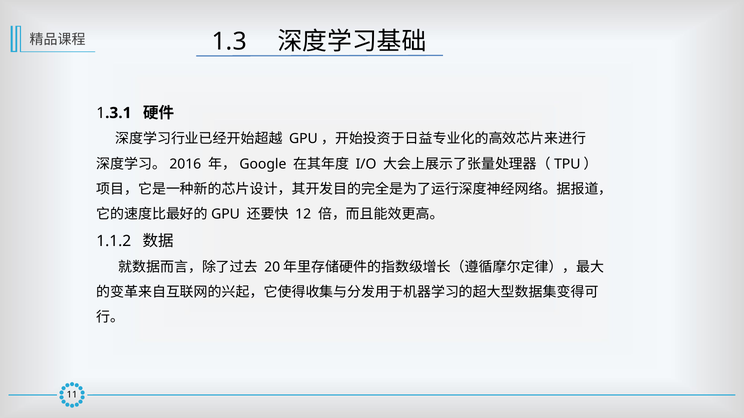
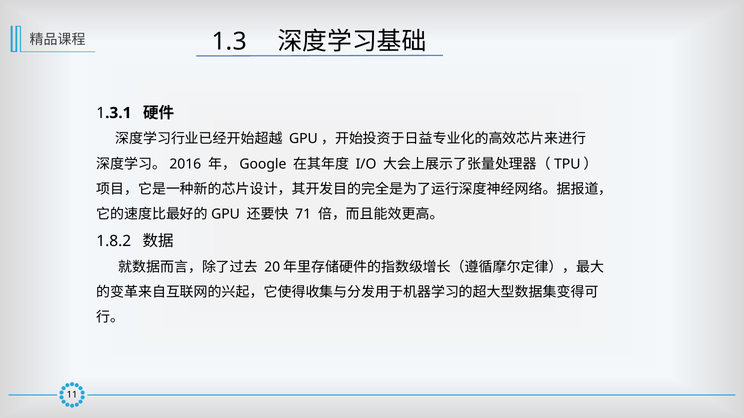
12: 12 -> 71 (303, 214)
1.1.2: 1.1.2 -> 1.8.2 (114, 241)
